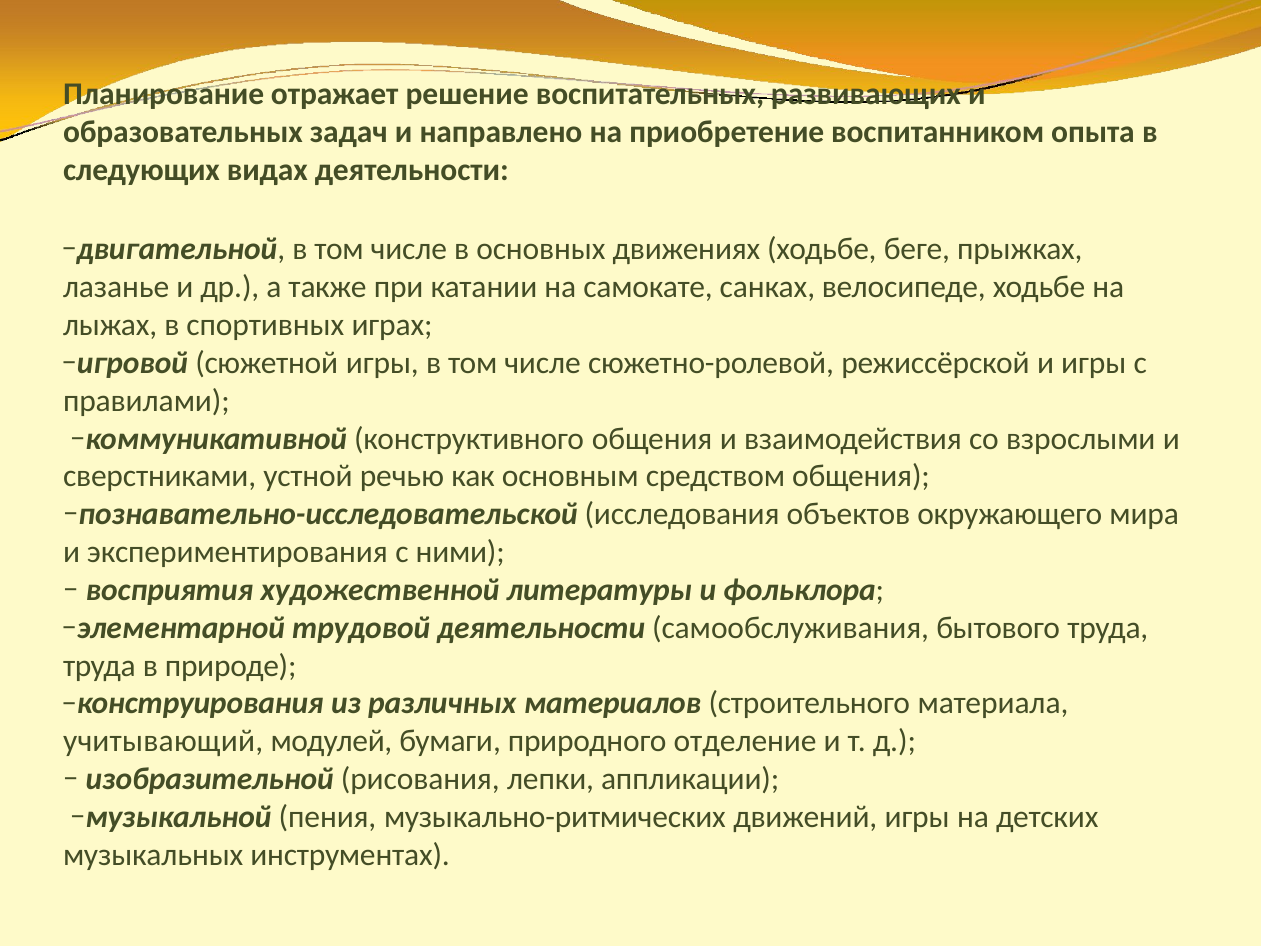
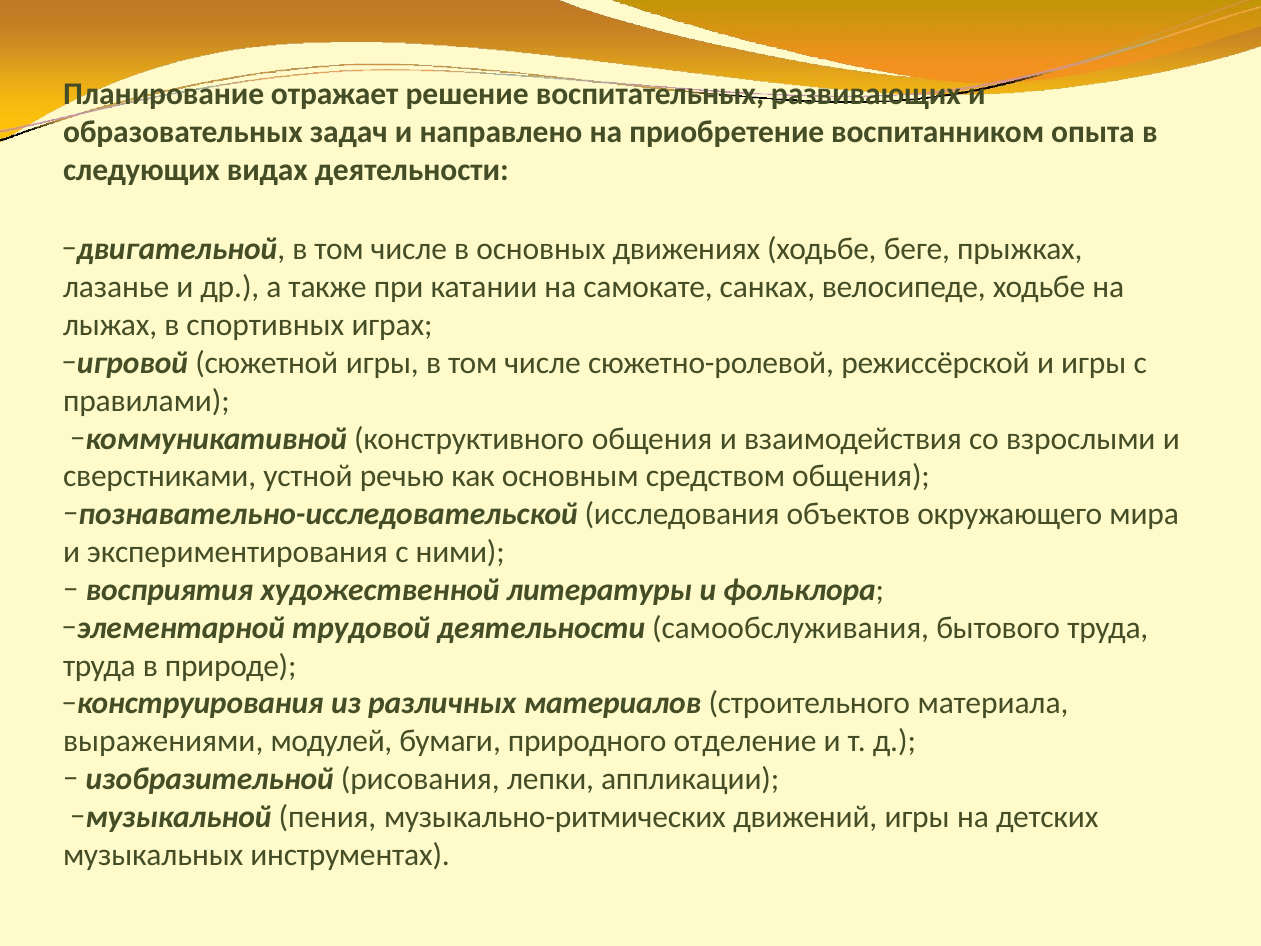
учитывающий: учитывающий -> выражениями (163, 741)
